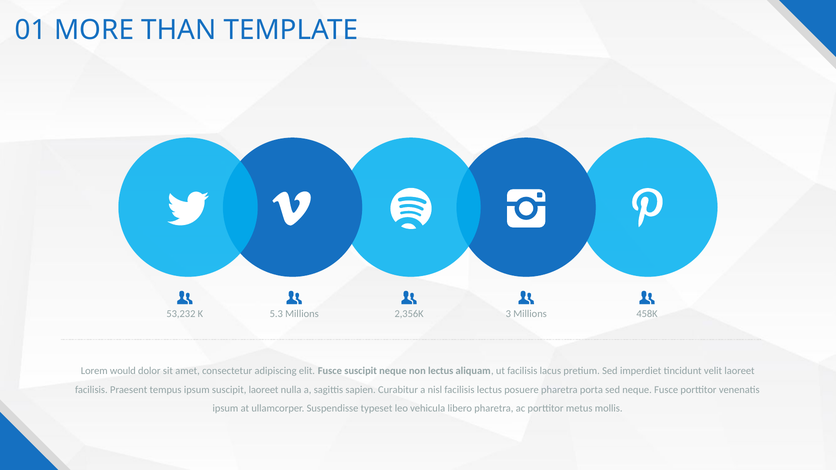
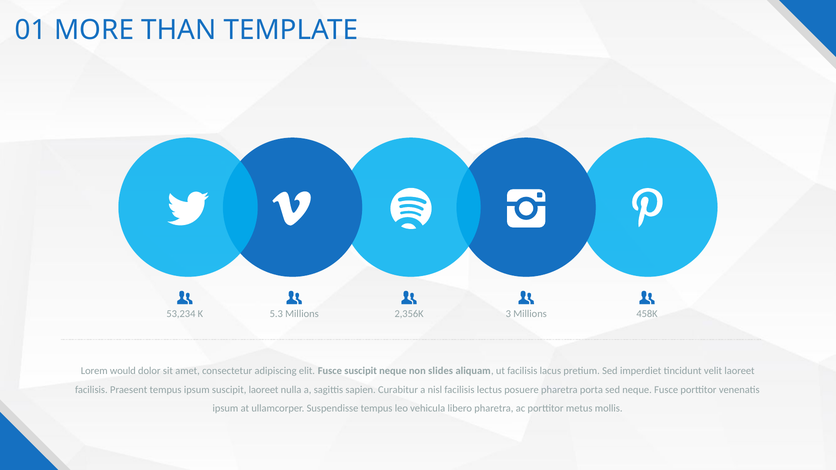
53,232: 53,232 -> 53,234 (181, 314)
non lectus: lectus -> slides (441, 371)
Suspendisse typeset: typeset -> tempus (377, 409)
